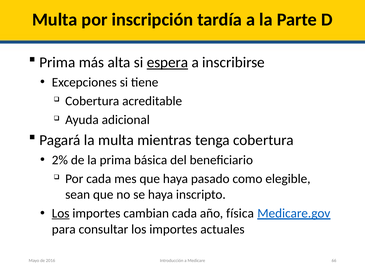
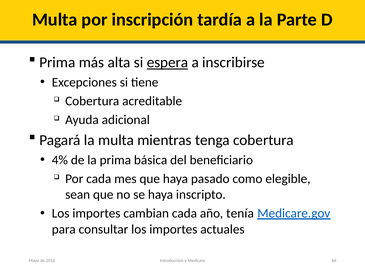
2%: 2% -> 4% (60, 160)
Los underline: present -> none (61, 214)
física: física -> tenía (240, 214)
